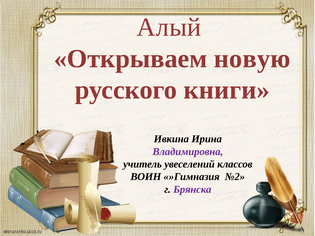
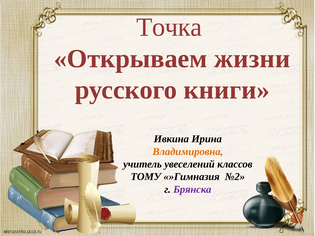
Алый: Алый -> Точка (169, 27)
новую: новую -> жизни (252, 59)
Владимировна colour: purple -> orange (188, 152)
ВОИН: ВОИН -> ТОМУ (146, 177)
